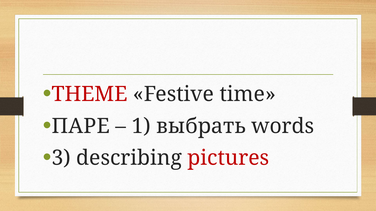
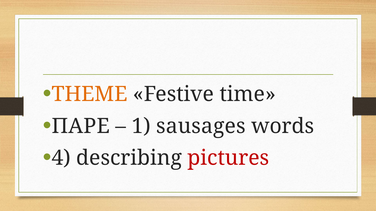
THEME colour: red -> orange (90, 94)
выбрать: выбрать -> sausages (201, 126)
3: 3 -> 4 (61, 158)
